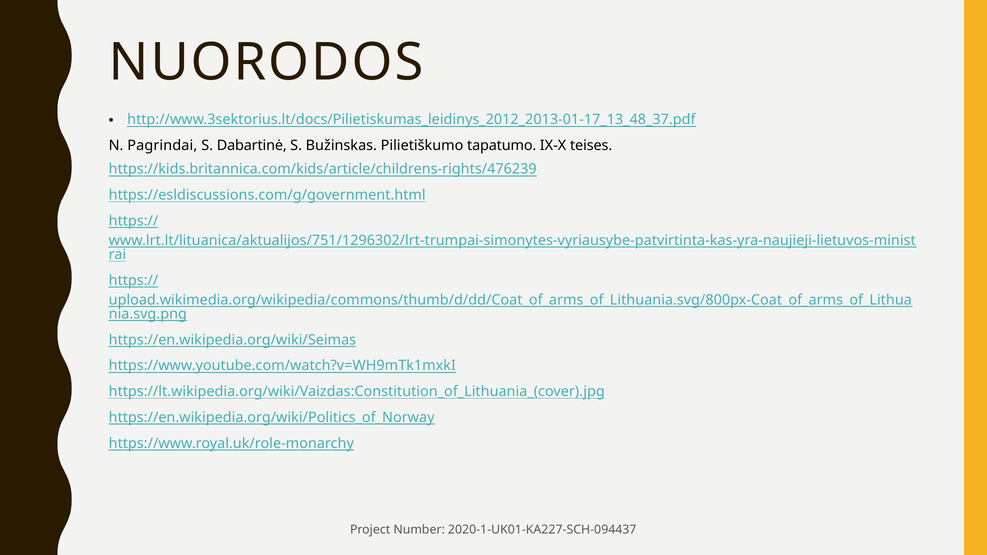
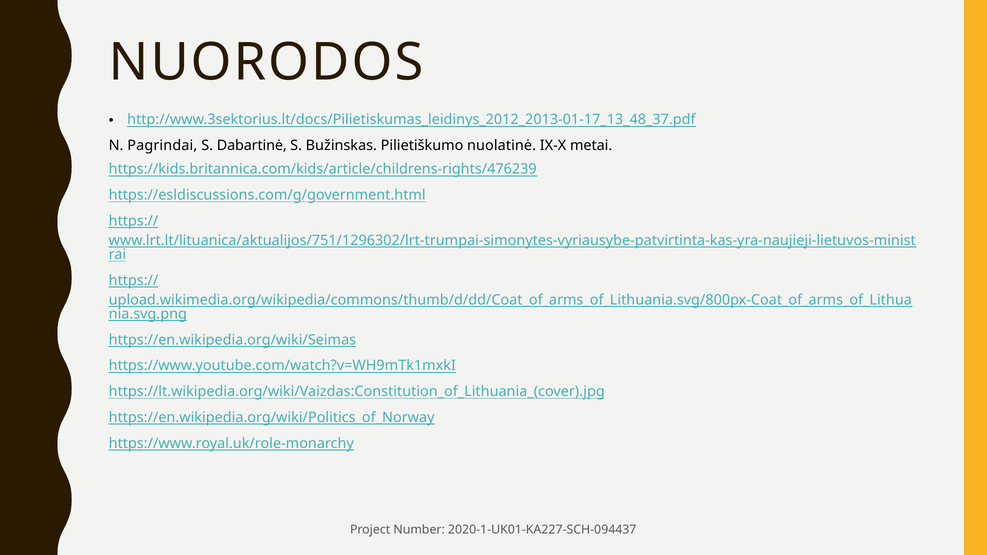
tapatumo: tapatumo -> nuolatinė (502, 146)
teises: teises -> metai (591, 146)
